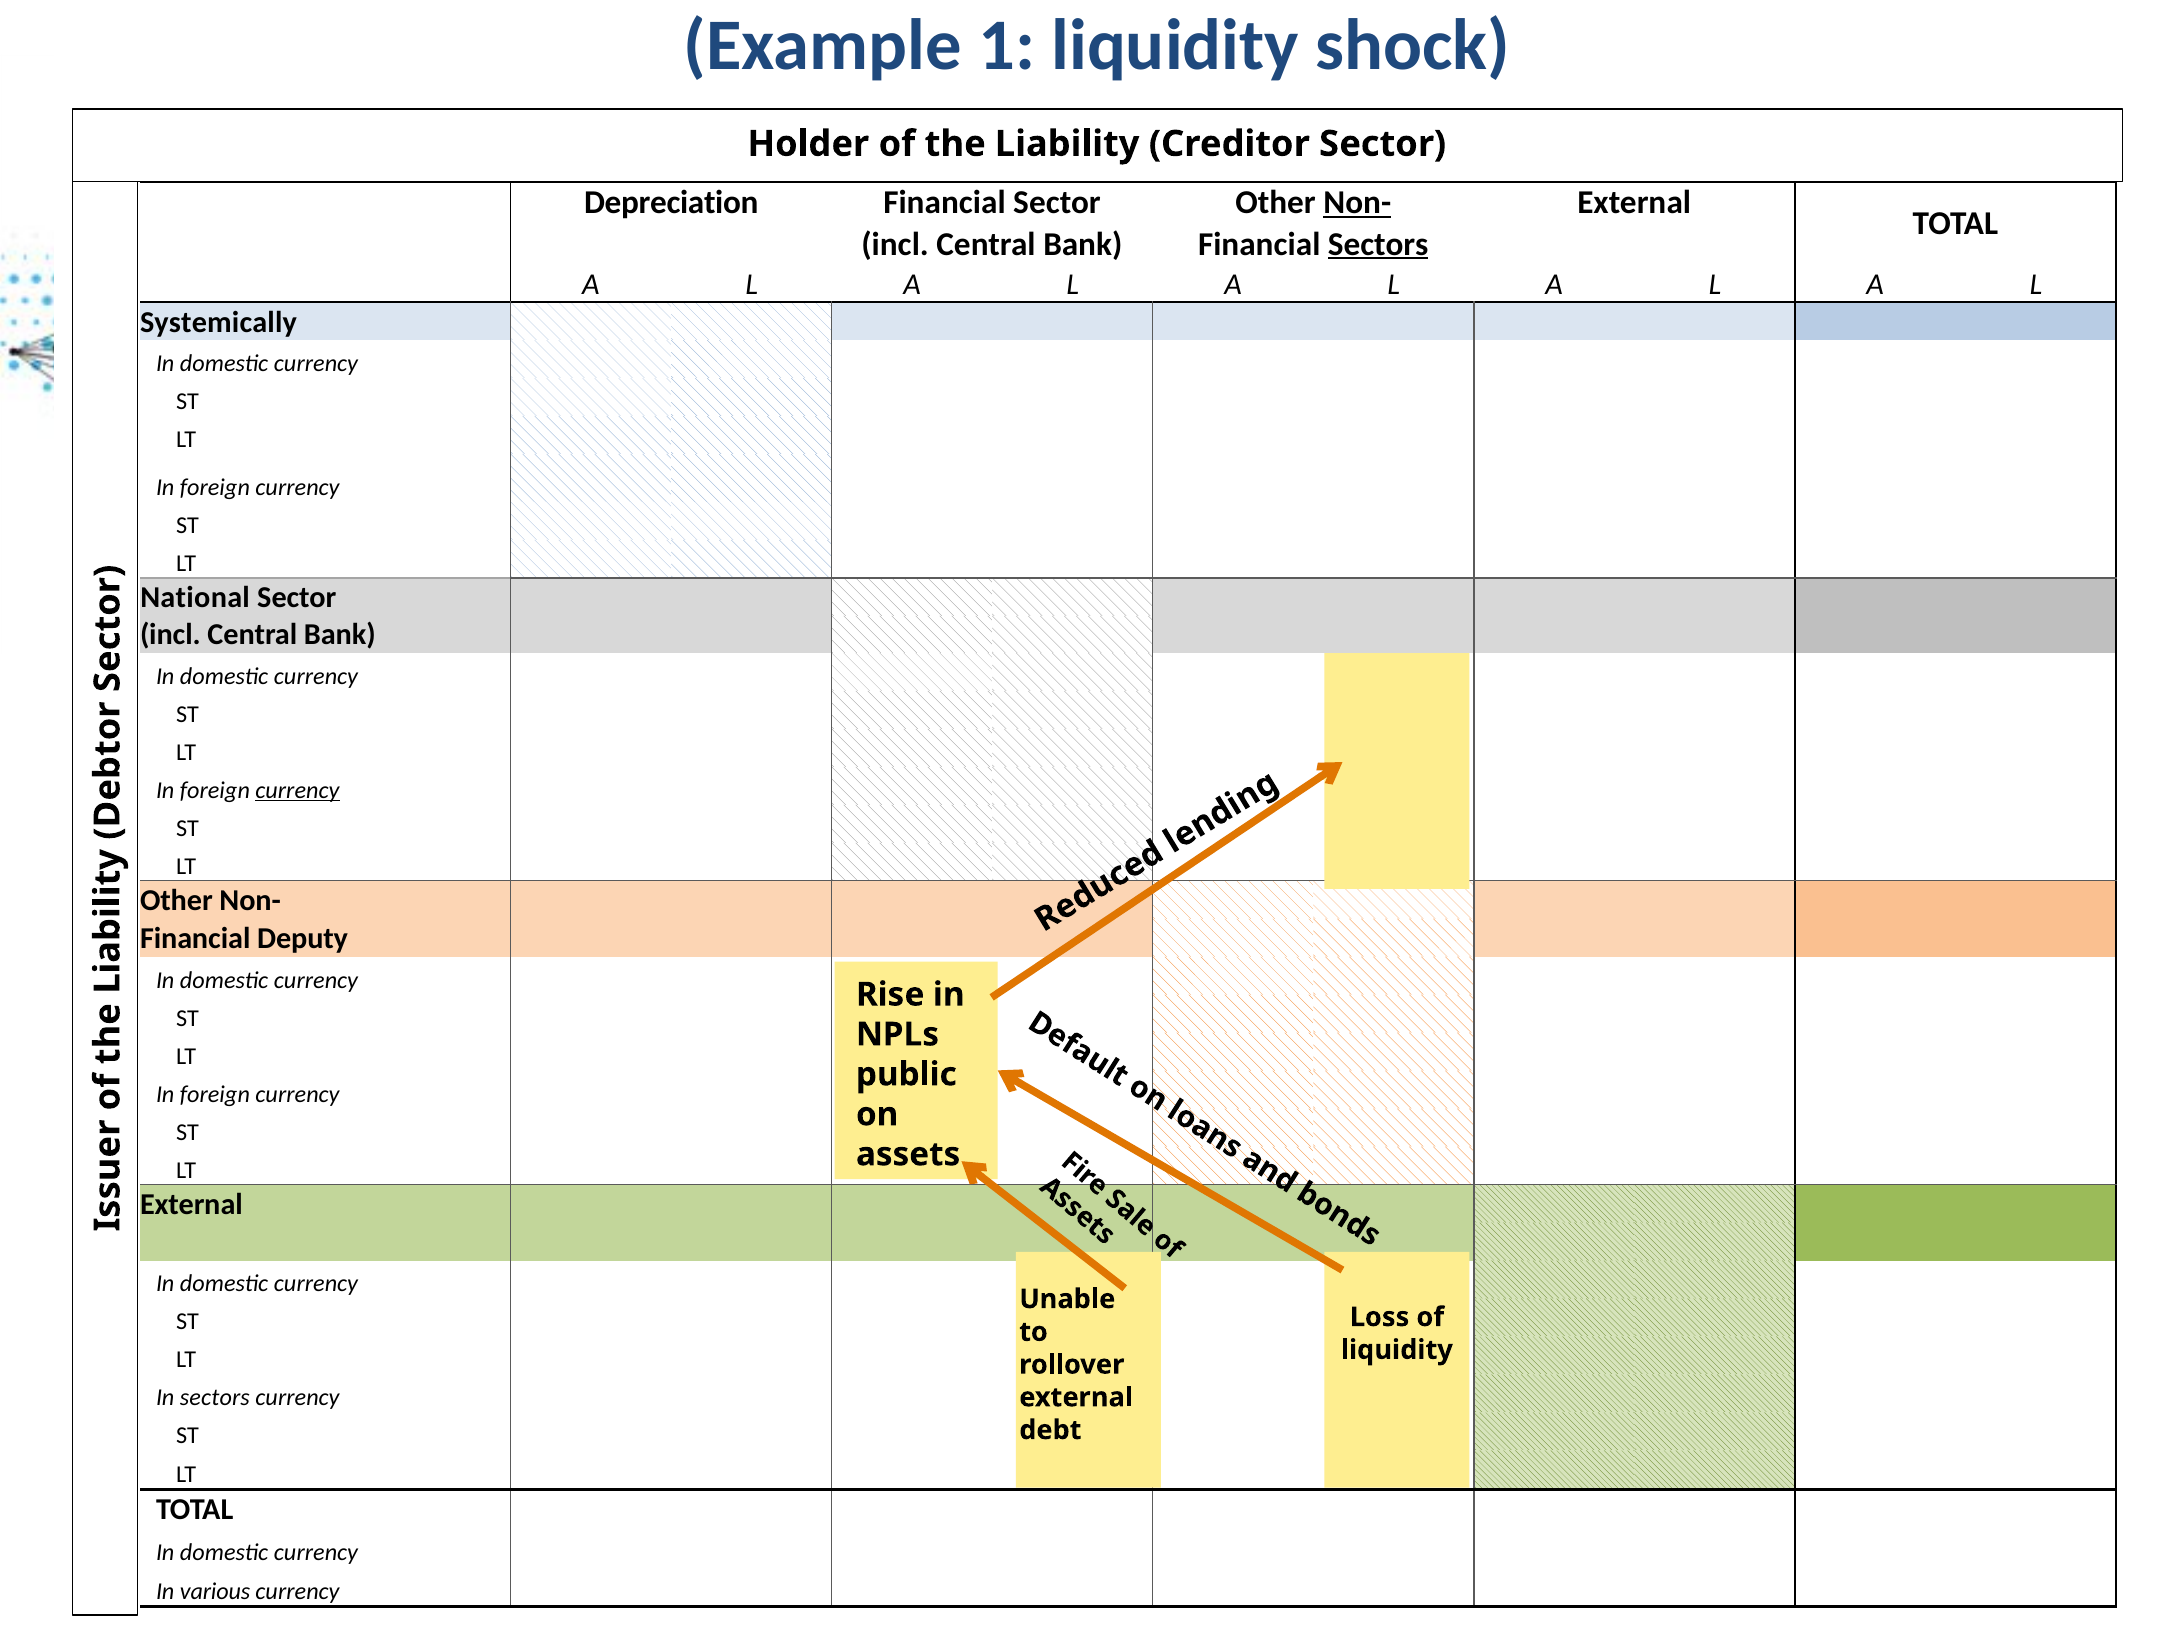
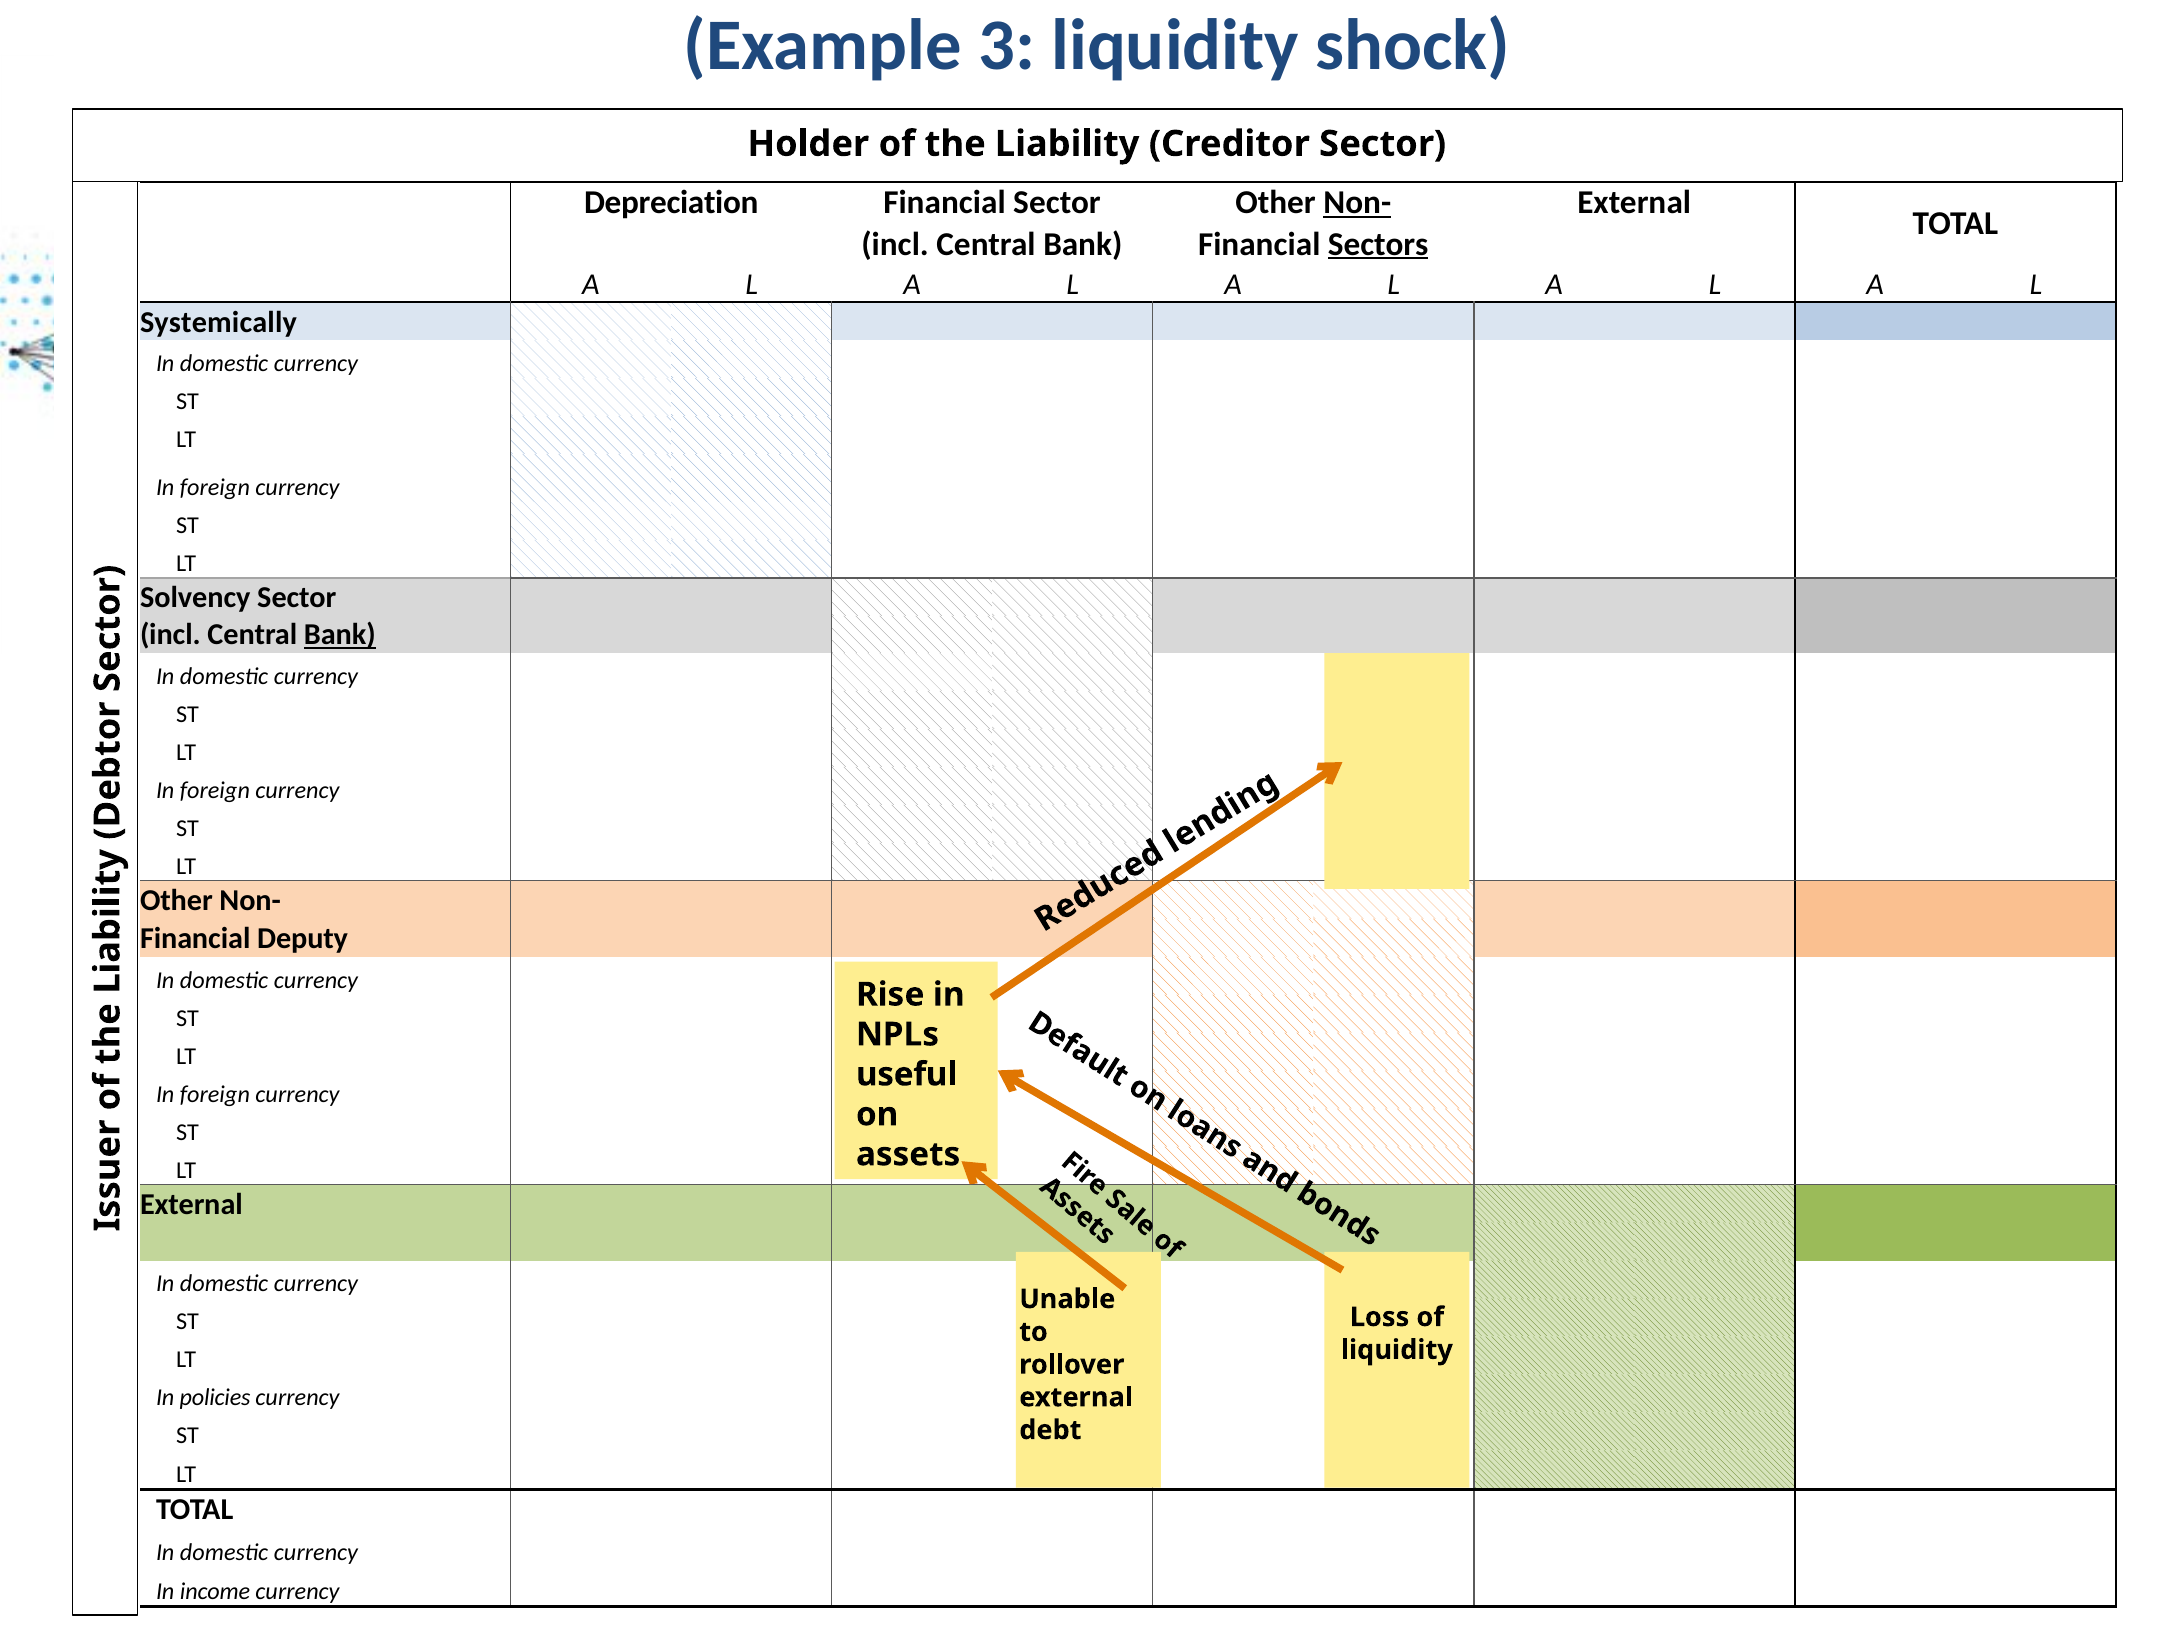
1: 1 -> 3 (1007, 45)
National: National -> Solvency (195, 598)
Bank underline: none -> present (340, 635)
currency underline: present -> none (297, 790)
public: public -> useful (907, 1074)
In sectors: sectors -> policies (215, 1398)
various: various -> income (215, 1592)
